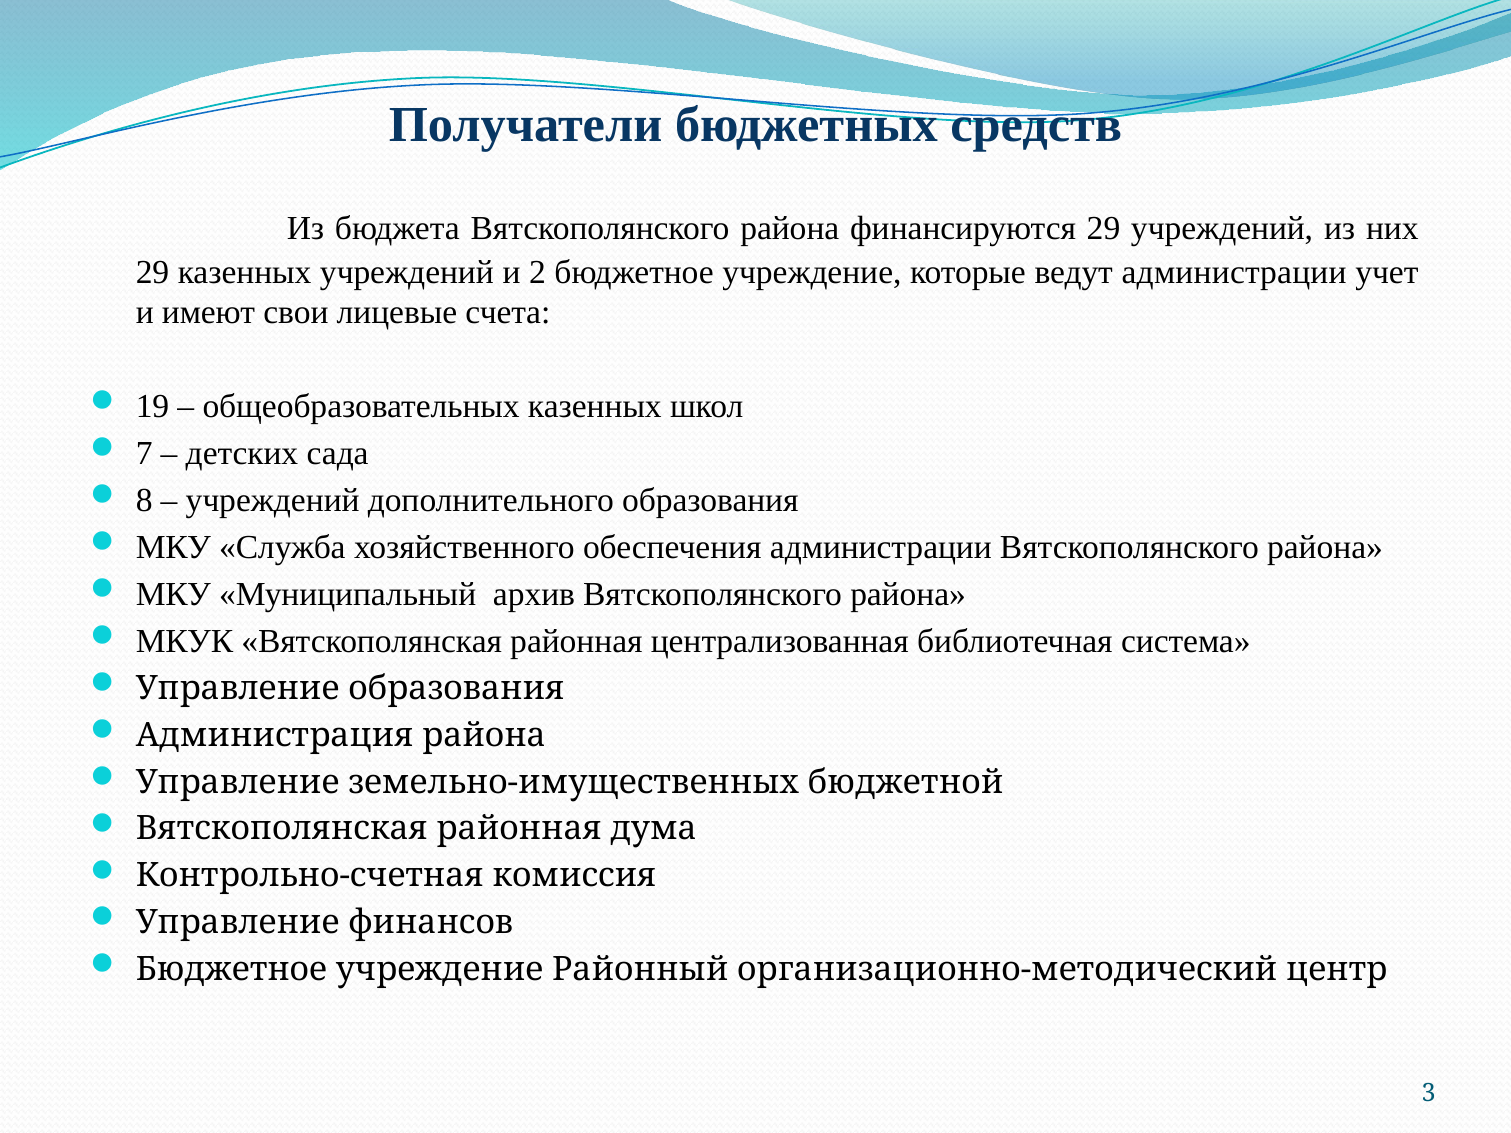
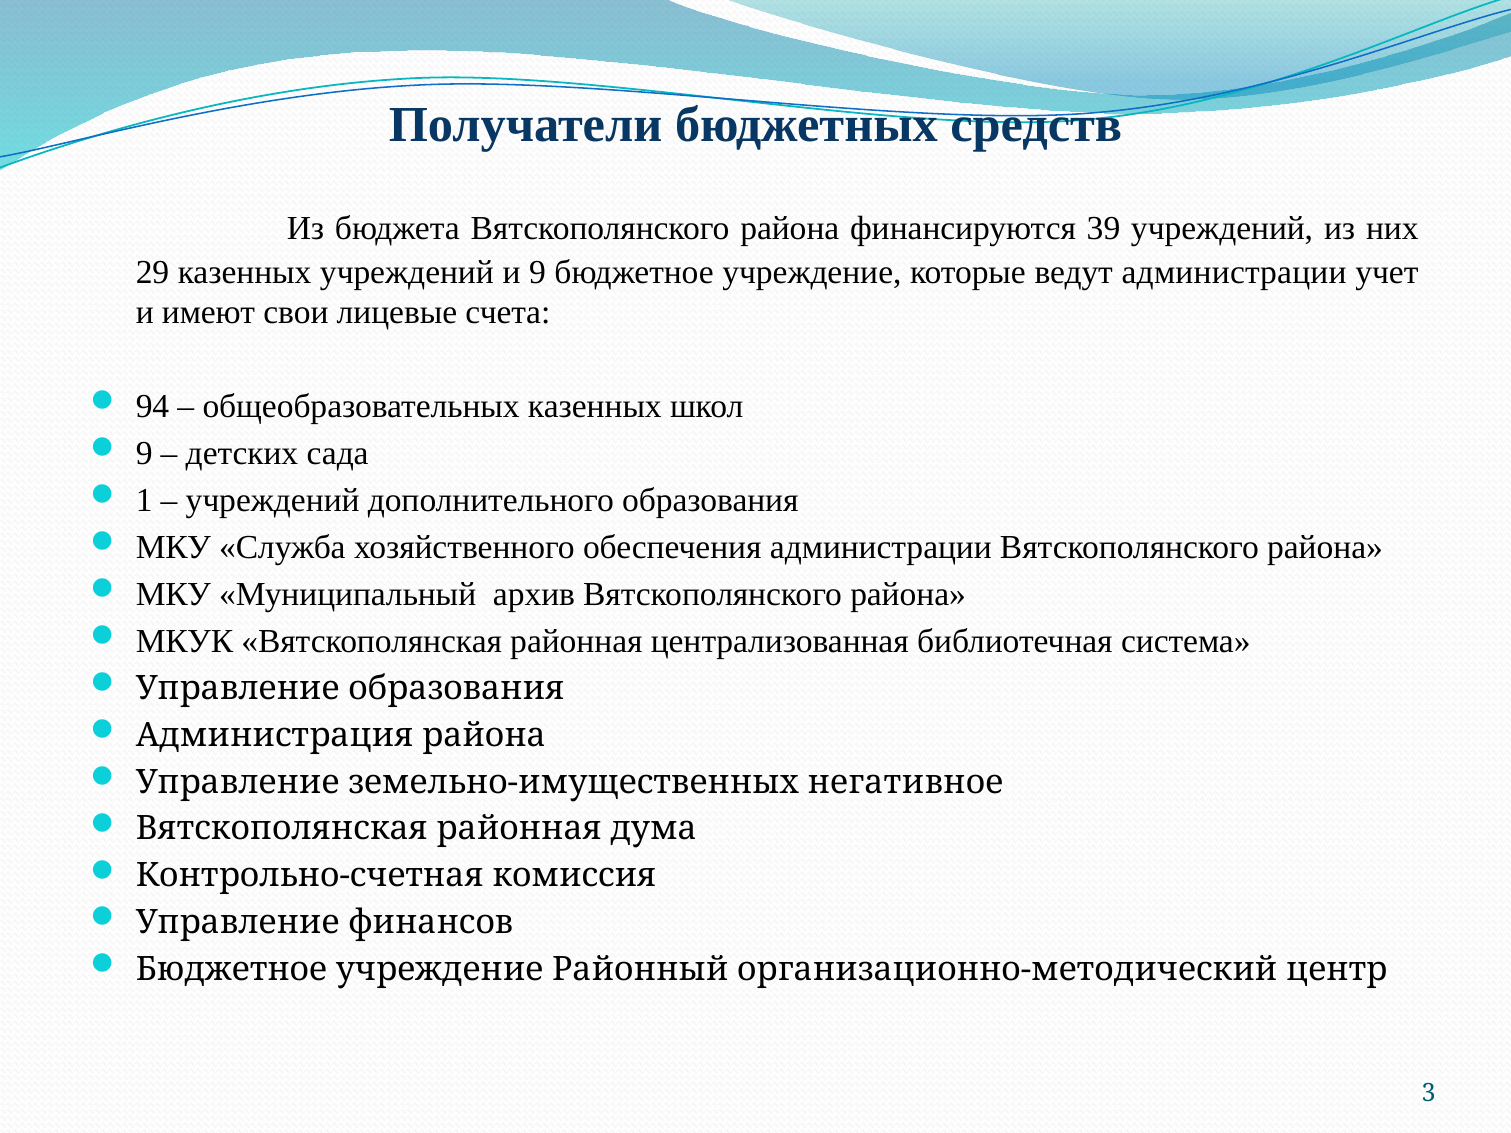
финансируются 29: 29 -> 39 (1104, 228)
и 2: 2 -> 9 (537, 273)
19: 19 -> 94 (152, 407)
7: 7 -> 9 (144, 454)
8: 8 -> 1 (144, 501)
бюджетной: бюджетной -> негативное (905, 782)
